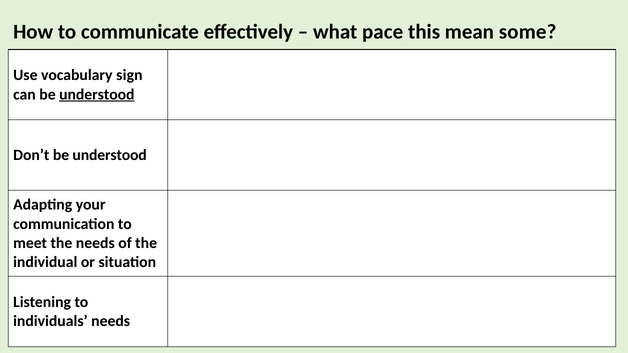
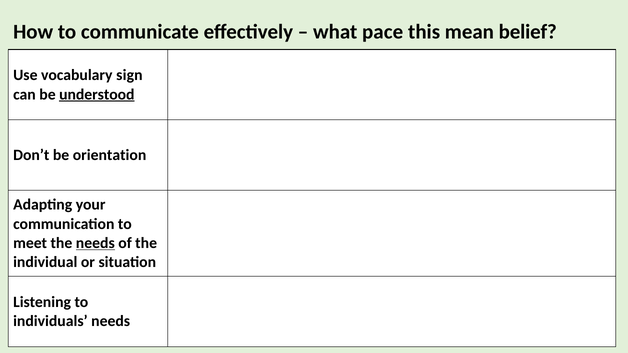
some: some -> belief (528, 32)
Don’t be understood: understood -> orientation (110, 155)
needs underline: none -> present (95, 243)
